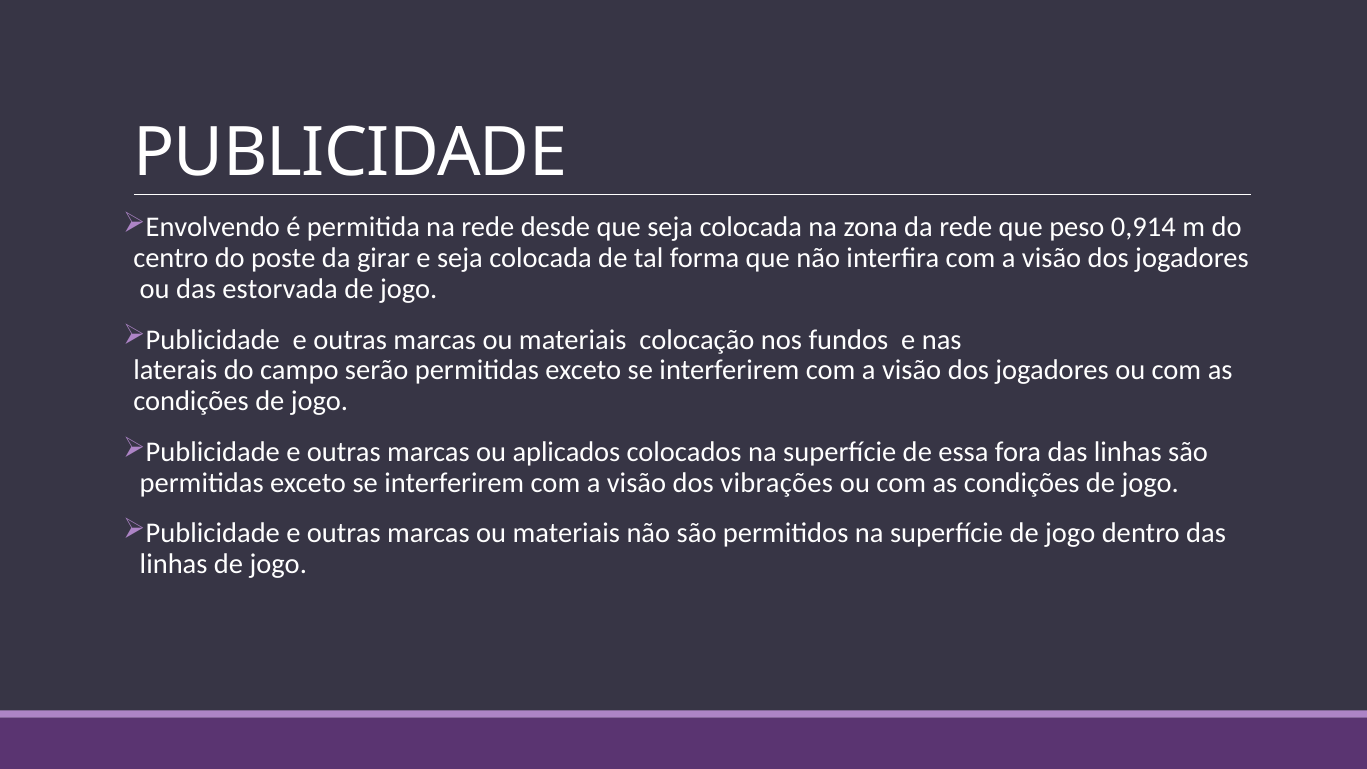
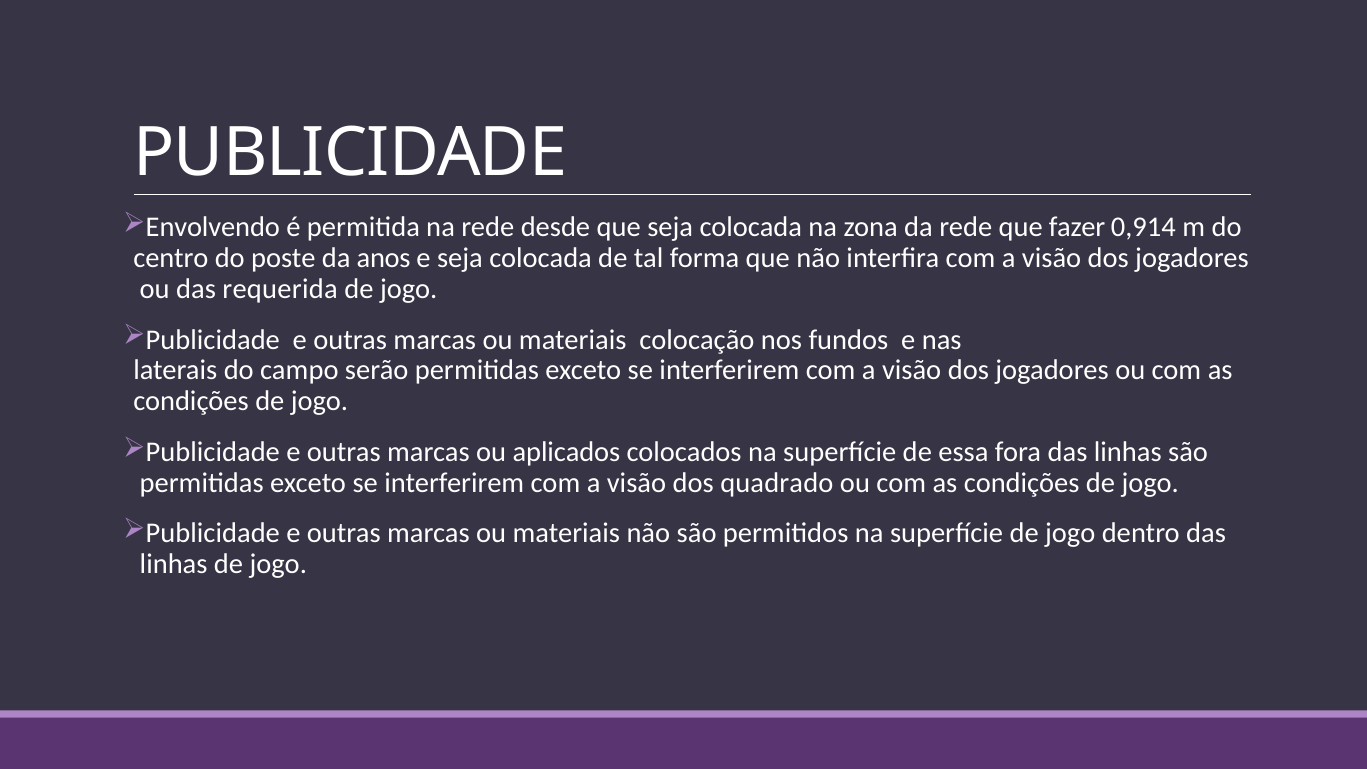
peso: peso -> fazer (1077, 227)
girar: girar -> anos (384, 258)
estorvada: estorvada -> requerida (280, 289)
vibrações: vibrações -> quadrado (777, 483)
